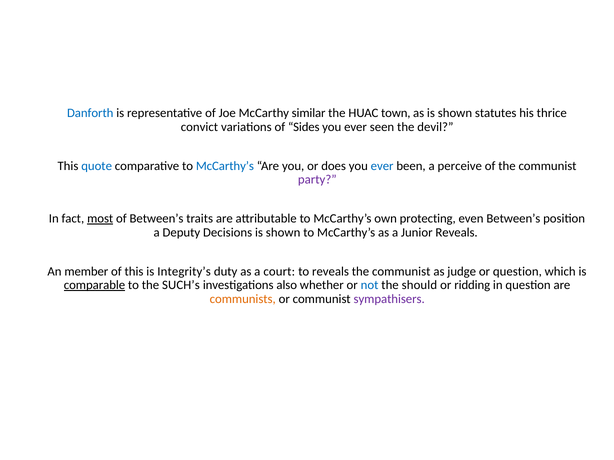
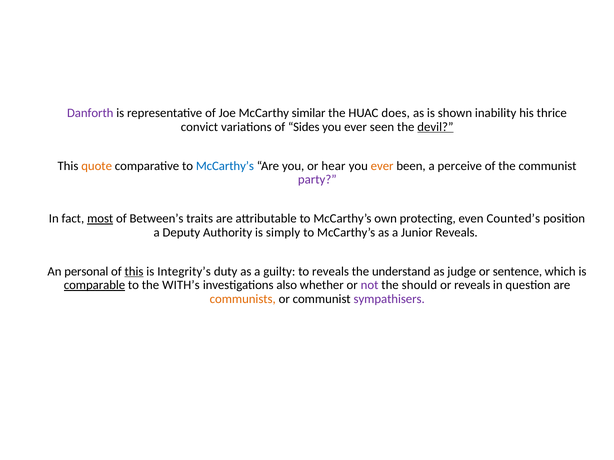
Danforth colour: blue -> purple (90, 113)
town: town -> does (396, 113)
statutes: statutes -> inability (496, 113)
devil underline: none -> present (435, 127)
quote colour: blue -> orange (97, 166)
does: does -> hear (333, 166)
ever colour: blue -> orange (382, 166)
even Between’s: Between’s -> Counted’s (513, 219)
Decisions: Decisions -> Authority (228, 233)
shown: shown -> simply (283, 233)
member: member -> personal (86, 272)
this underline: none -> present (134, 272)
court: court -> guilty (279, 272)
communist: communist -> understand (401, 272)
or question: question -> sentence (517, 272)
SUCH’s: SUCH’s -> WITH’s (181, 285)
not colour: blue -> purple (370, 285)
or ridding: ridding -> reveals (472, 285)
